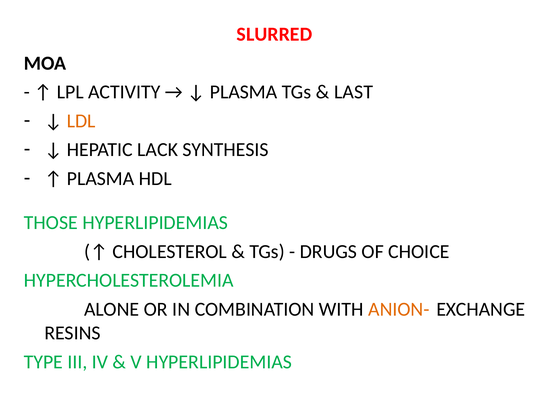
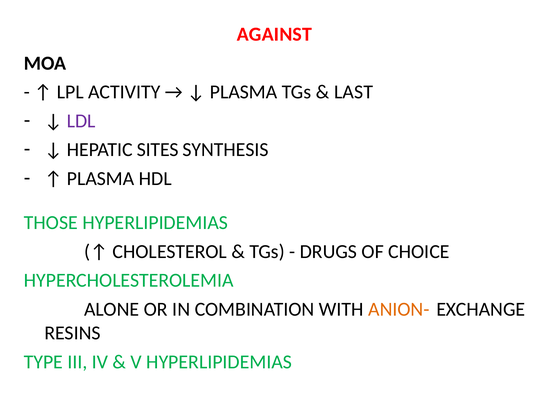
SLURRED: SLURRED -> AGAINST (274, 34)
LDL colour: orange -> purple (81, 121)
LACK: LACK -> SITES (158, 150)
